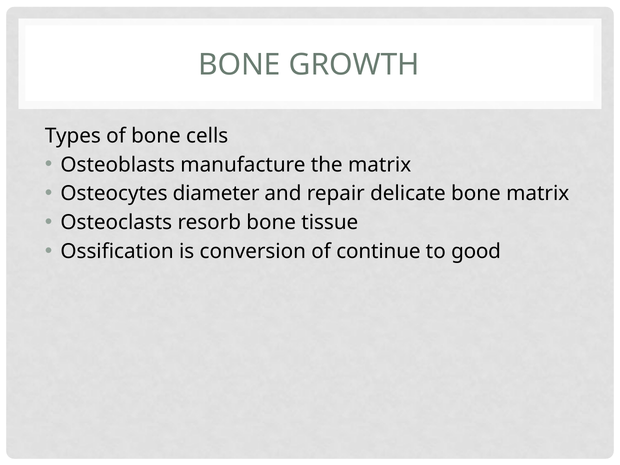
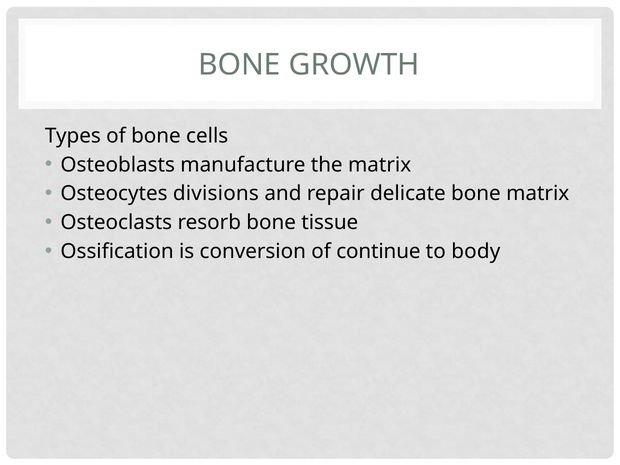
diameter: diameter -> divisions (216, 194)
good: good -> body (476, 251)
